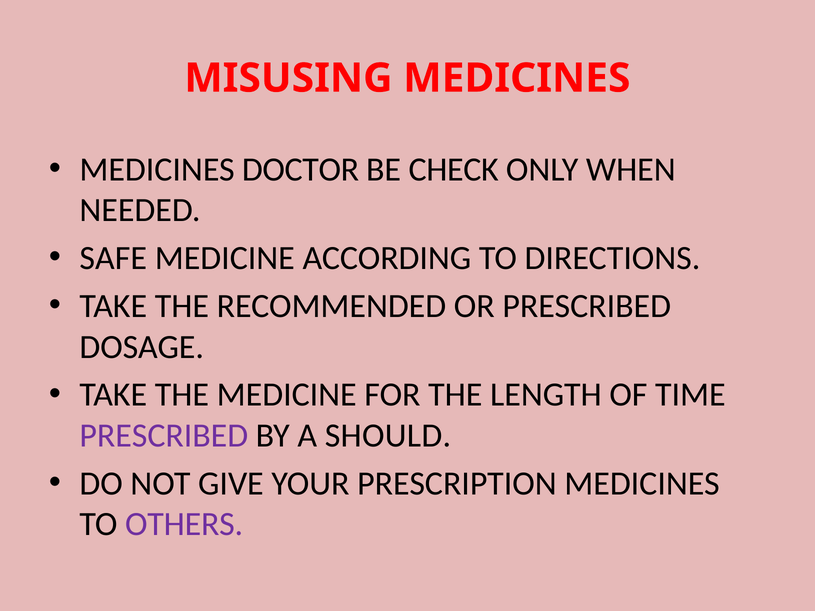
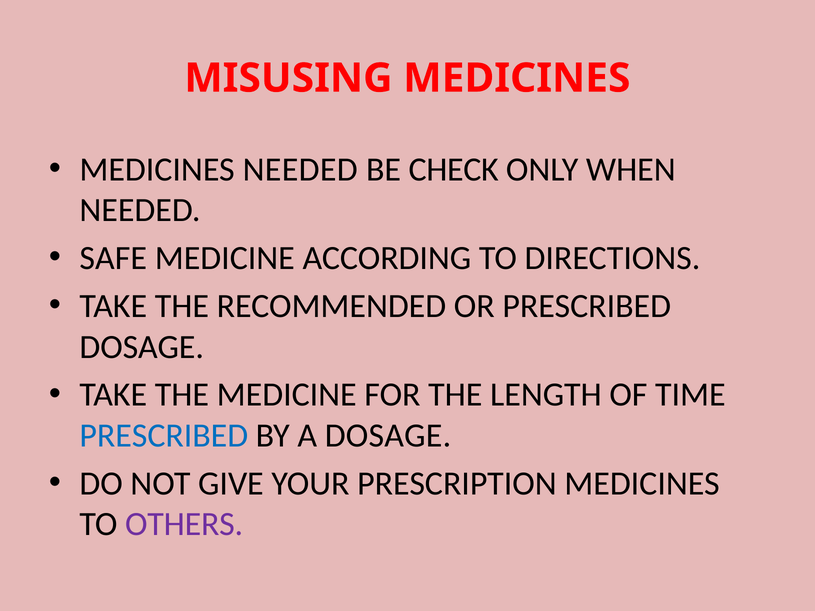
MEDICINES DOCTOR: DOCTOR -> NEEDED (300, 169)
PRESCRIBED colour: purple -> blue (164, 436)
A SHOULD: SHOULD -> DOSAGE (388, 436)
